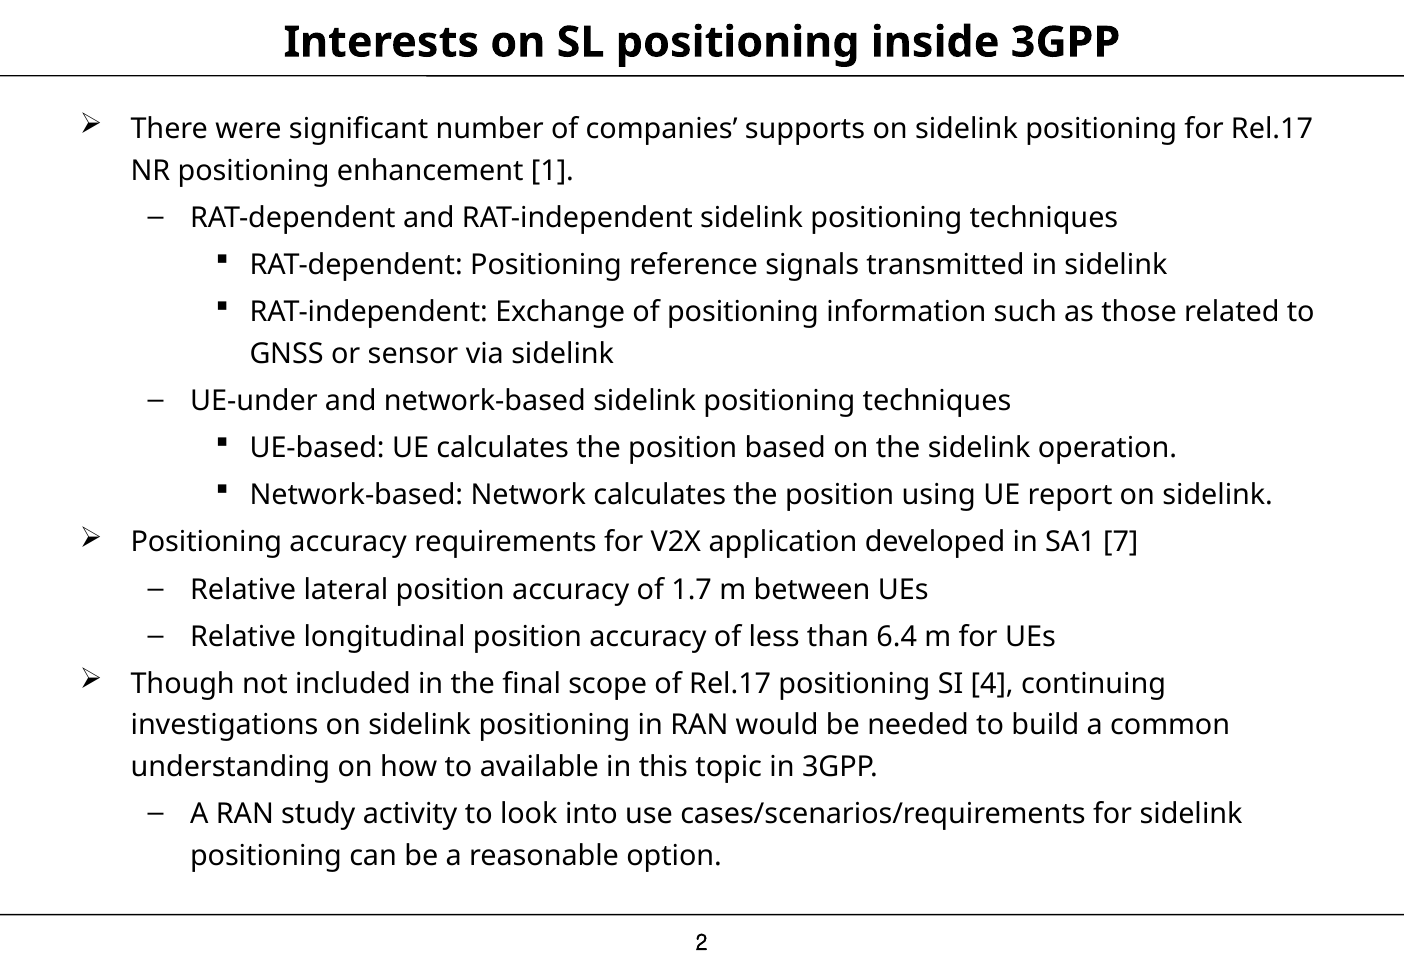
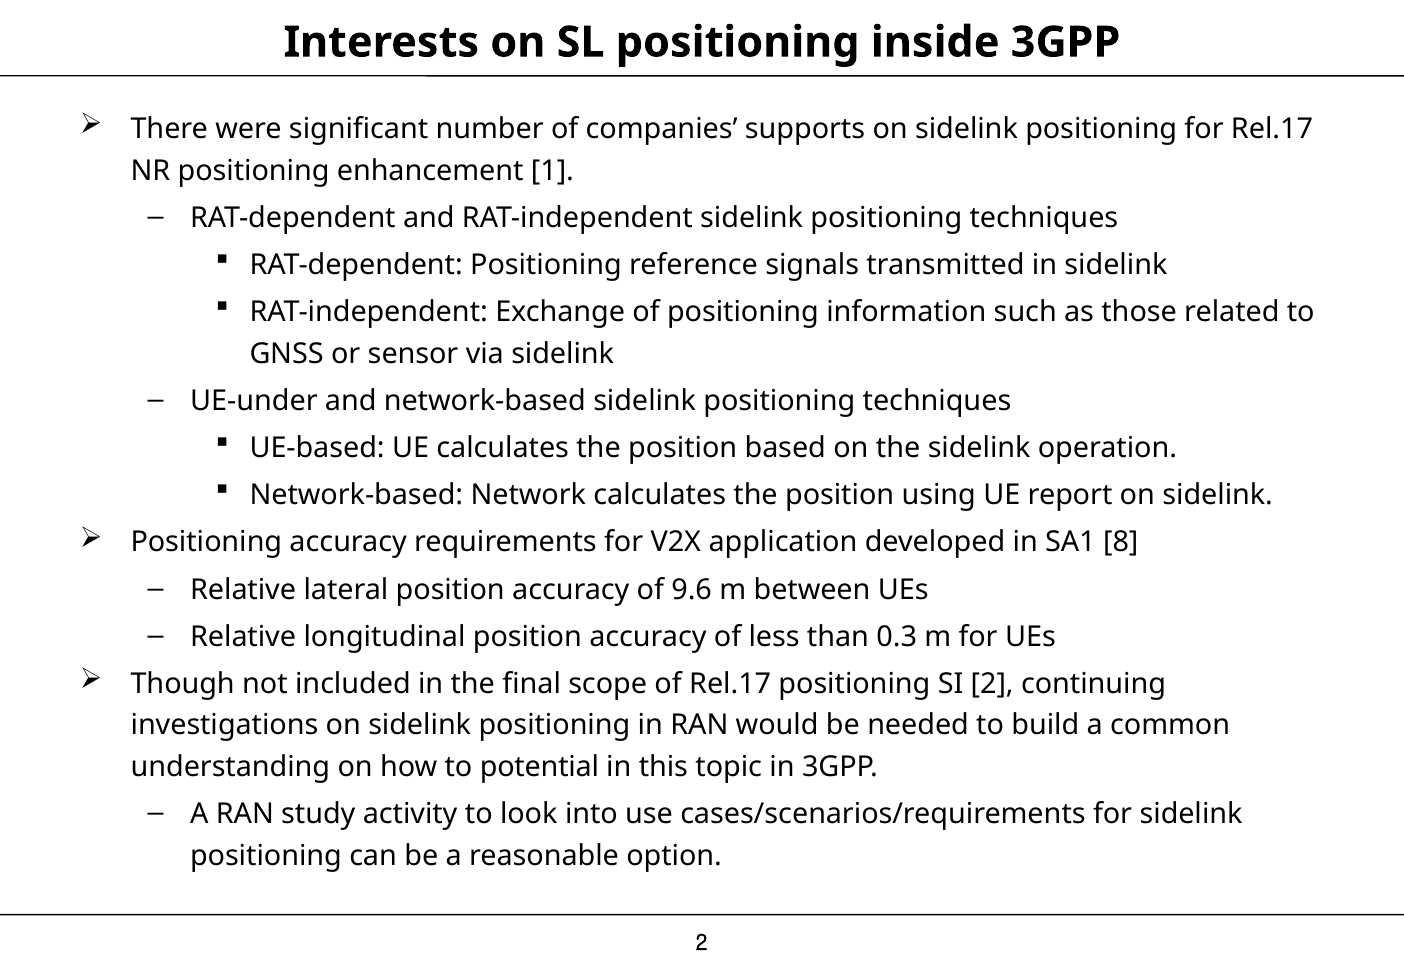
7: 7 -> 8 (1121, 542)
1.7: 1.7 -> 9.6 (692, 590)
6.4: 6.4 -> 0.3 (897, 637)
SI 4: 4 -> 2 (992, 684)
available: available -> potential (539, 767)
